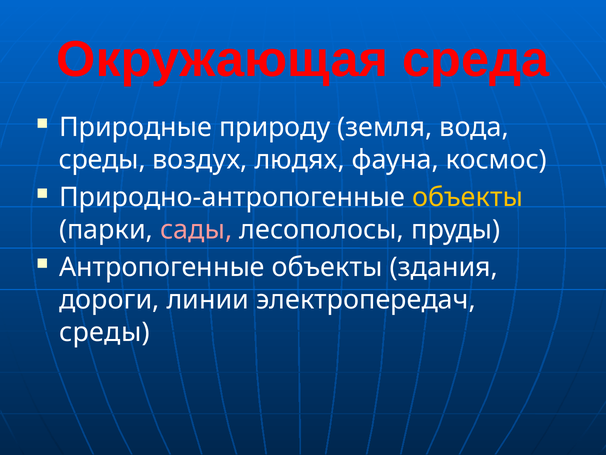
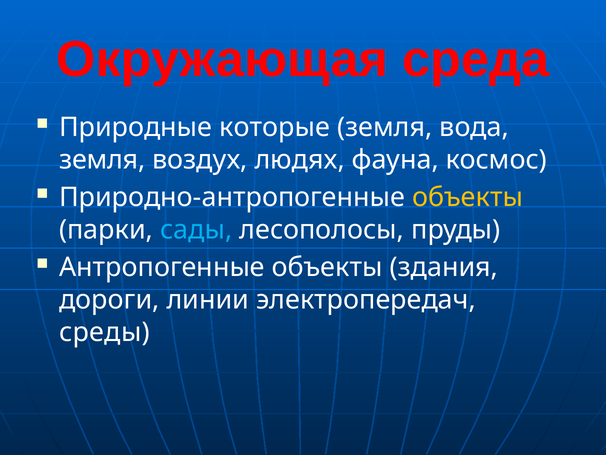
природу: природу -> которые (275, 127)
среды: среды -> земля (102, 159)
сады colour: pink -> light blue (196, 230)
